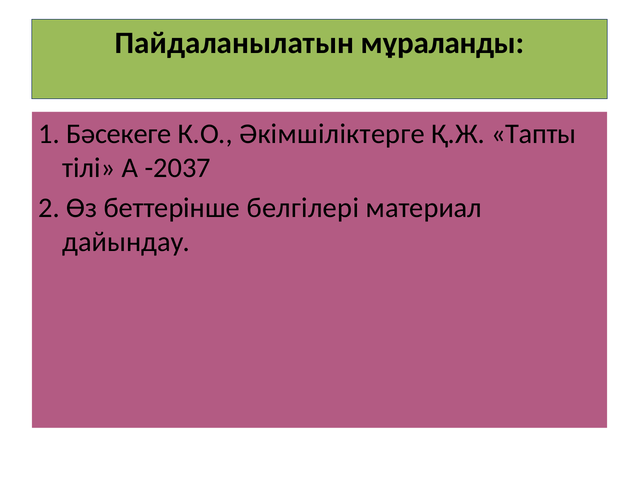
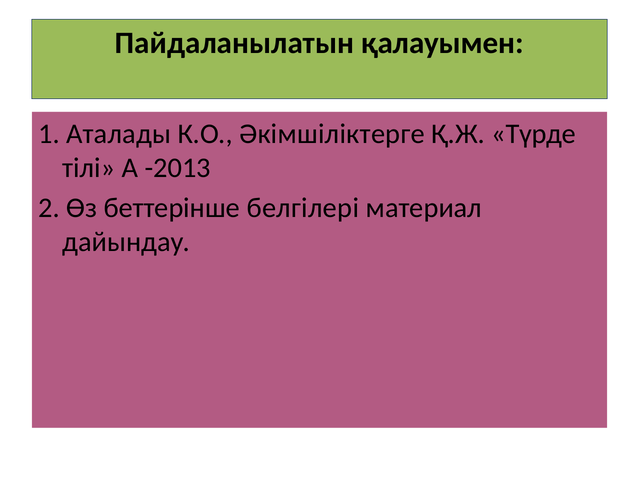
мұраланды: мұраланды -> қалауымен (442, 43)
Бәсекеге: Бәсекеге -> Аталады (119, 134)
Тапты: Тапты -> Түрде (534, 134)
-2037: -2037 -> -2013 (178, 168)
